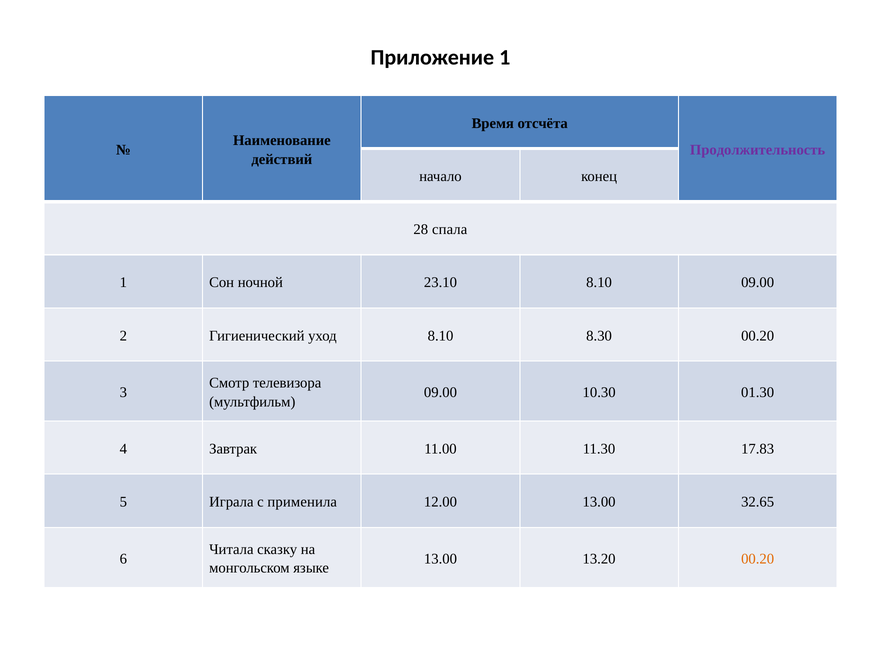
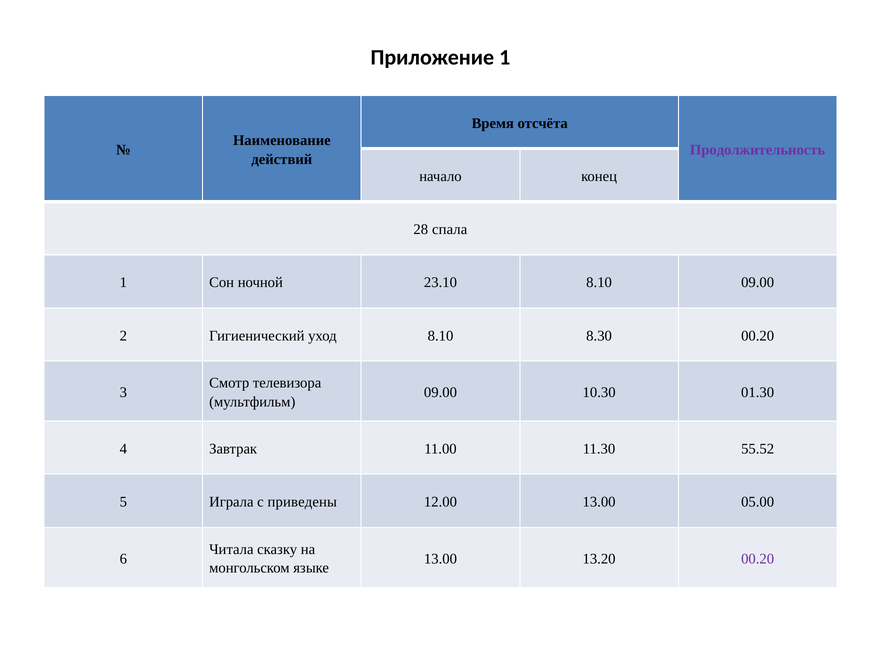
17.83: 17.83 -> 55.52 (758, 449)
применила: применила -> приведены (302, 502)
32.65: 32.65 -> 05.00 (758, 502)
00.20 colour: orange -> purple (758, 558)
